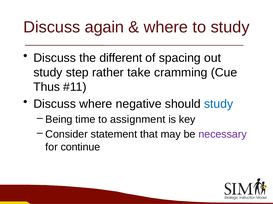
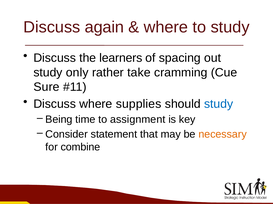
different: different -> learners (121, 58)
step: step -> only (77, 73)
Thus: Thus -> Sure (47, 87)
negative: negative -> supplies (139, 104)
necessary colour: purple -> orange (223, 135)
continue: continue -> combine (80, 148)
